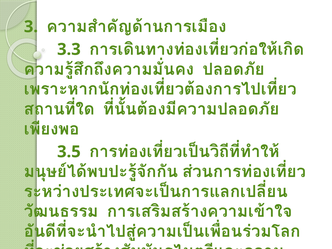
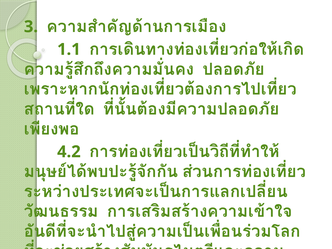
3.3: 3.3 -> 1.1 (69, 49)
3.5: 3.5 -> 4.2 (69, 152)
